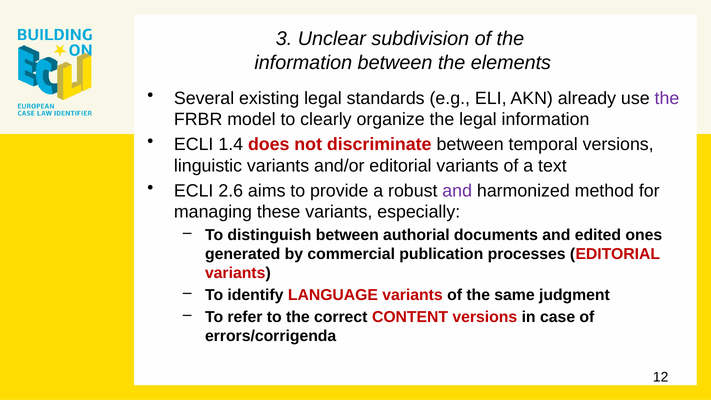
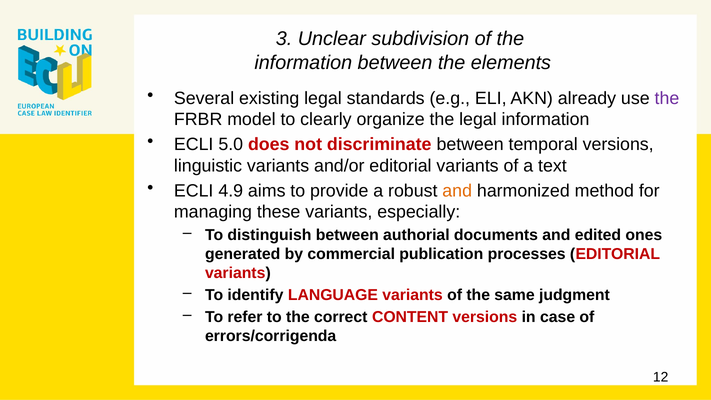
1.4: 1.4 -> 5.0 (231, 144)
2.6: 2.6 -> 4.9 (231, 191)
and colour: purple -> orange (457, 191)
